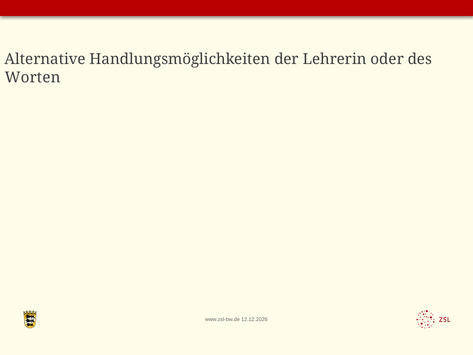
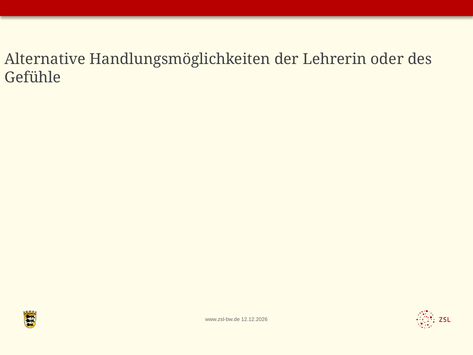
Worten: Worten -> Gefühle (33, 77)
